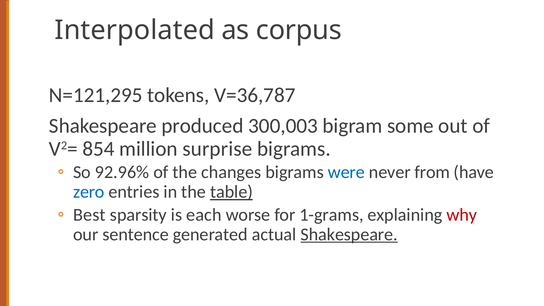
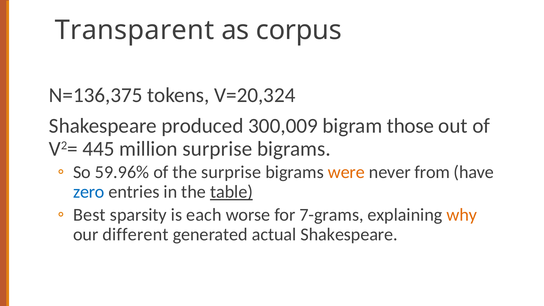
Interpolated: Interpolated -> Transparent (134, 30)
N=121,295: N=121,295 -> N=136,375 (96, 95)
V=36,787: V=36,787 -> V=20,324 (255, 95)
300,003: 300,003 -> 300,009 (283, 126)
some: some -> those (410, 126)
854: 854 -> 445 (98, 149)
92.96%: 92.96% -> 59.96% (122, 172)
the changes: changes -> surprise (231, 172)
were colour: blue -> orange (346, 172)
1-grams: 1-grams -> 7-grams (332, 215)
why colour: red -> orange (462, 215)
sentence: sentence -> different (135, 234)
Shakespeare underline: present -> none (349, 234)
